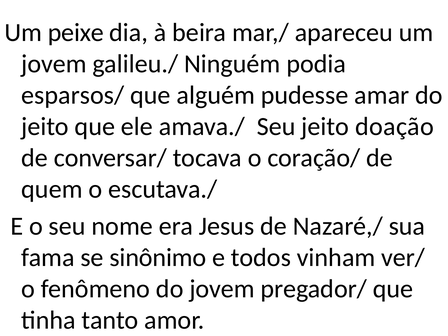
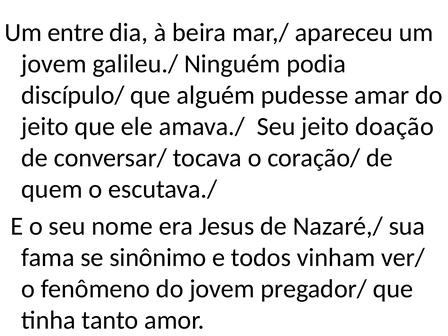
peixe: peixe -> entre (76, 33)
esparsos/: esparsos/ -> discípulo/ (73, 95)
